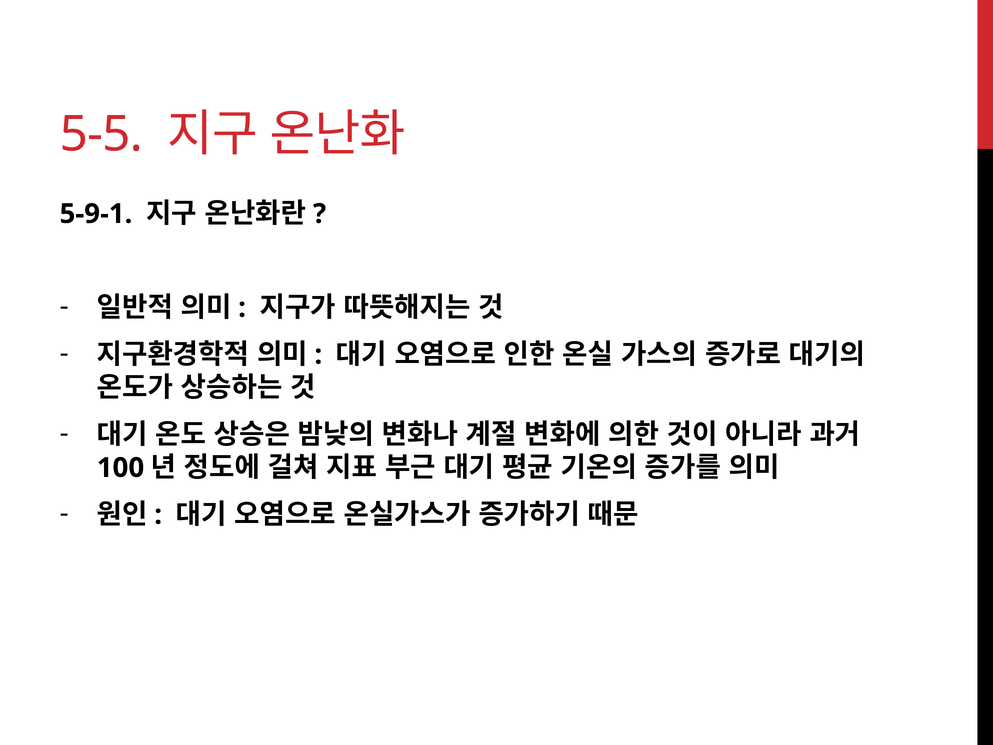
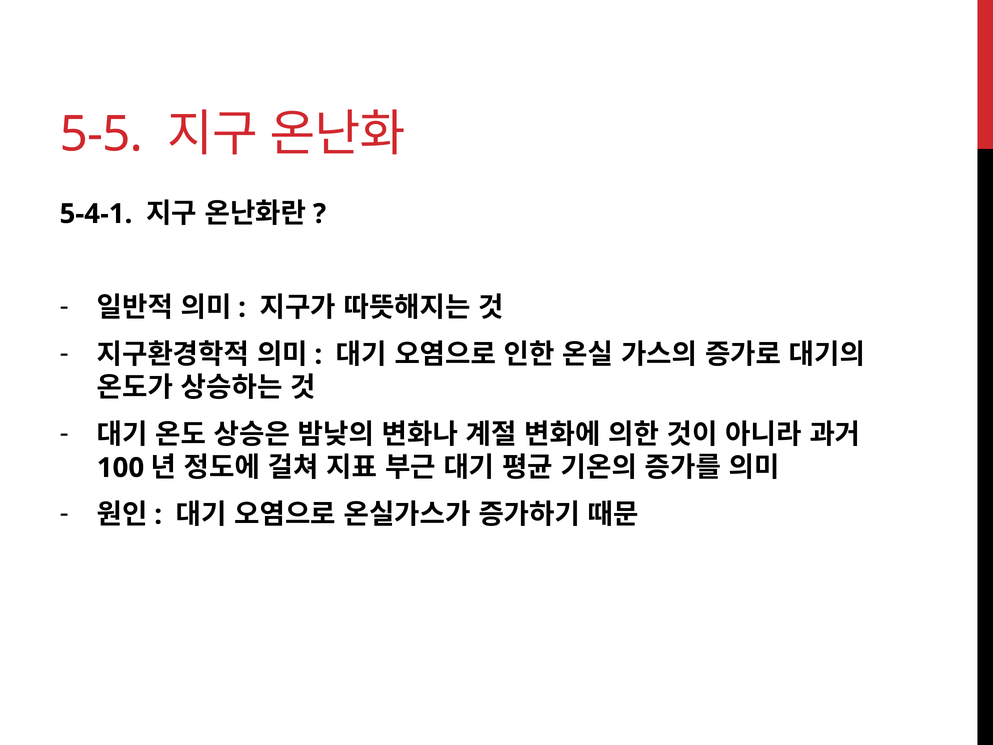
5-9-1: 5-9-1 -> 5-4-1 (96, 214)
